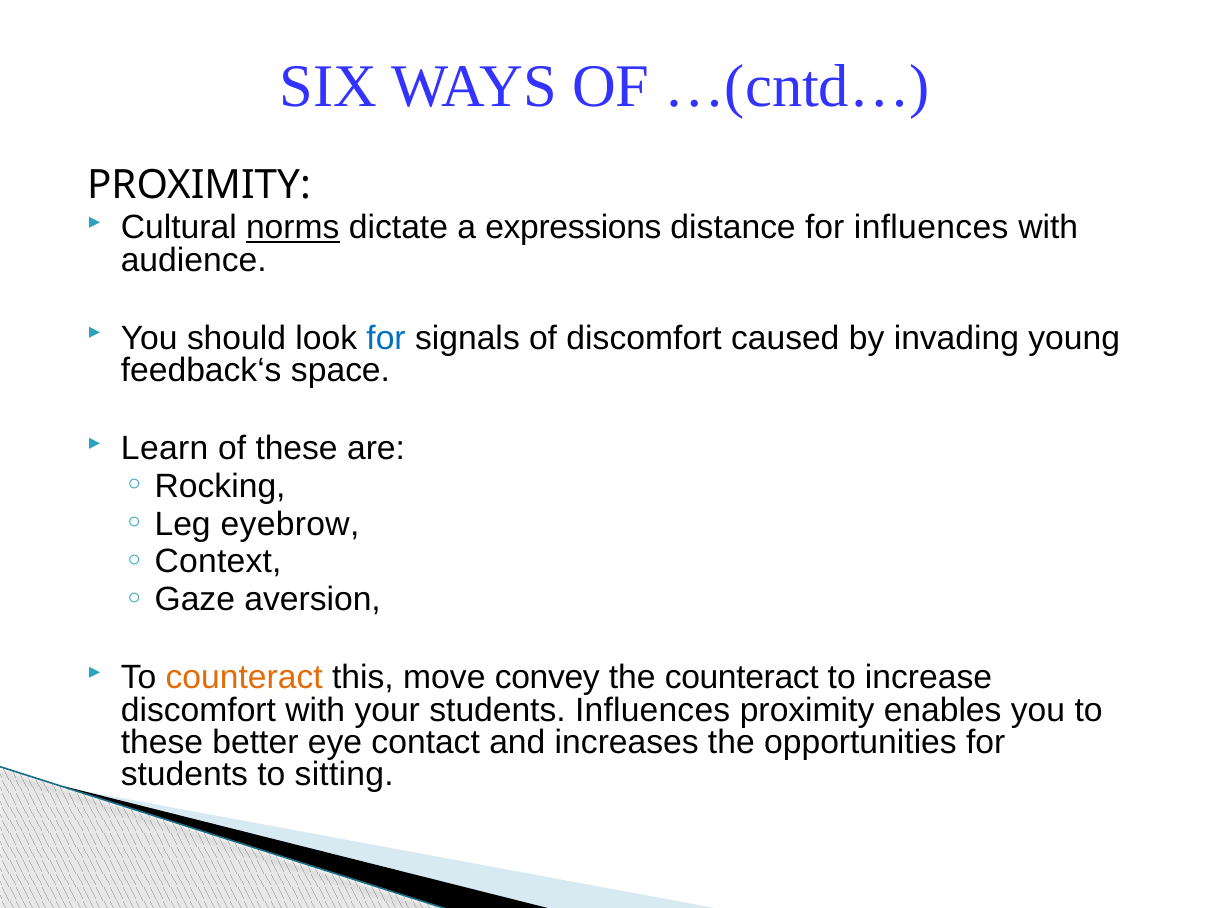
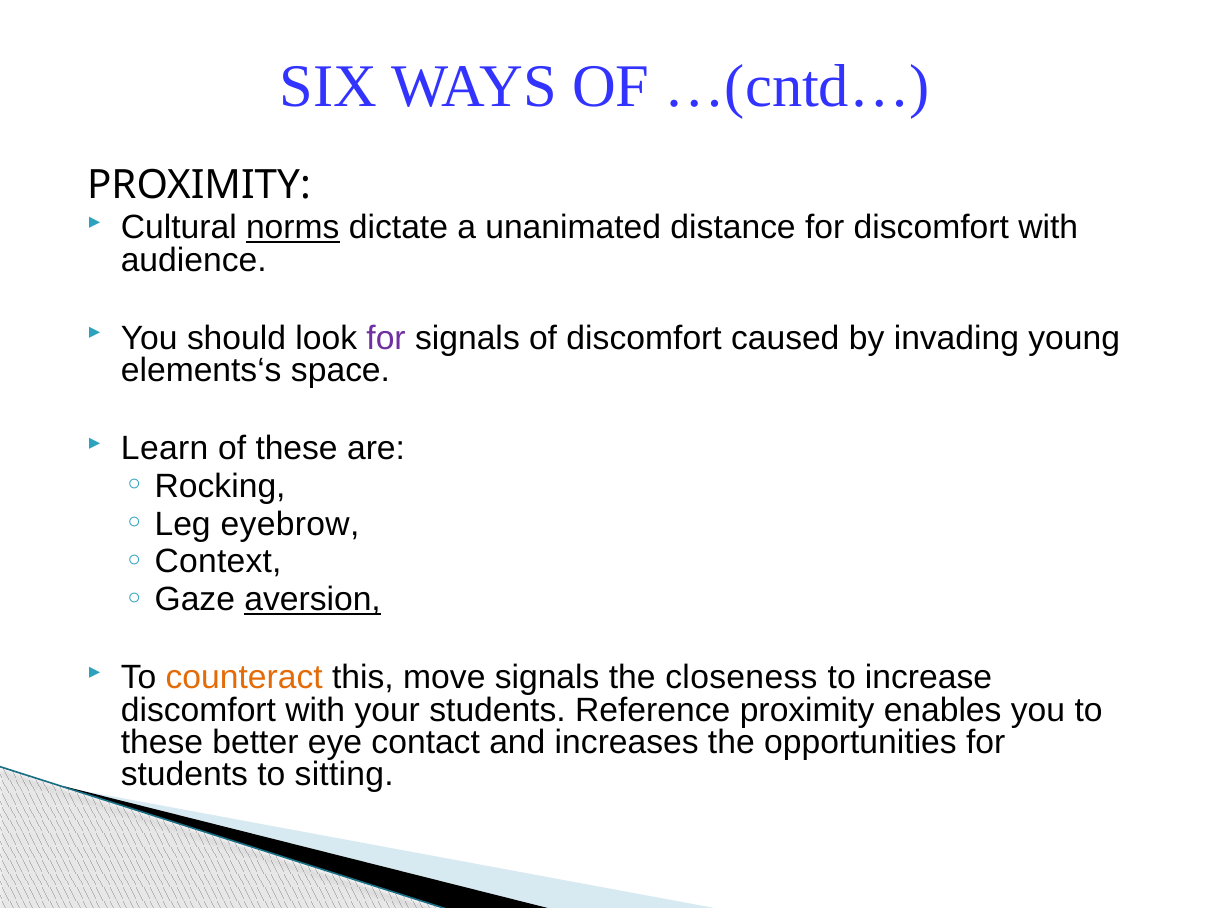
expressions: expressions -> unanimated (573, 228)
for influences: influences -> discomfort (931, 228)
for colour: blue -> purple (386, 338)
feedback‘s: feedback‘s -> elements‘s (201, 370)
aversion underline: none -> present (313, 599)
move convey: convey -> signals (547, 677)
the counteract: counteract -> closeness (741, 677)
students Influences: Influences -> Reference (653, 710)
